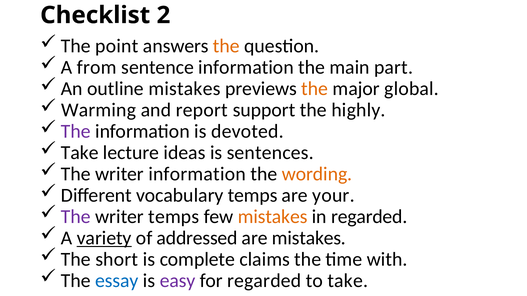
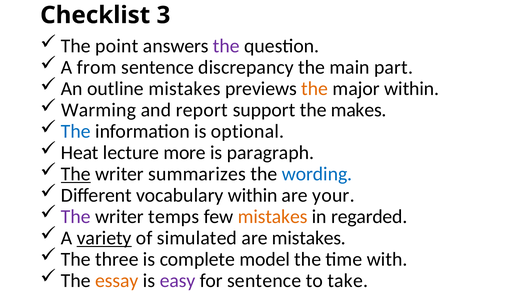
2: 2 -> 3 (163, 15)
the colour: orange -> purple (226, 46)
sentence information: information -> discrepancy (246, 68)
major global: global -> within (412, 89)
highly: highly -> makes (359, 110)
The colour: purple -> blue (76, 132)
devoted: devoted -> optional (248, 132)
Take: Take -> Heat (80, 153)
ideas: ideas -> more (185, 153)
sentences: sentences -> paragraph (270, 153)
The underline: none -> present (76, 174)
writer information: information -> summarizes (197, 174)
wording colour: orange -> blue (317, 174)
vocabulary temps: temps -> within (253, 196)
addressed: addressed -> simulated (197, 238)
short: short -> three (117, 260)
claims: claims -> model (265, 260)
essay colour: blue -> orange (117, 281)
for regarded: regarded -> sentence (264, 281)
